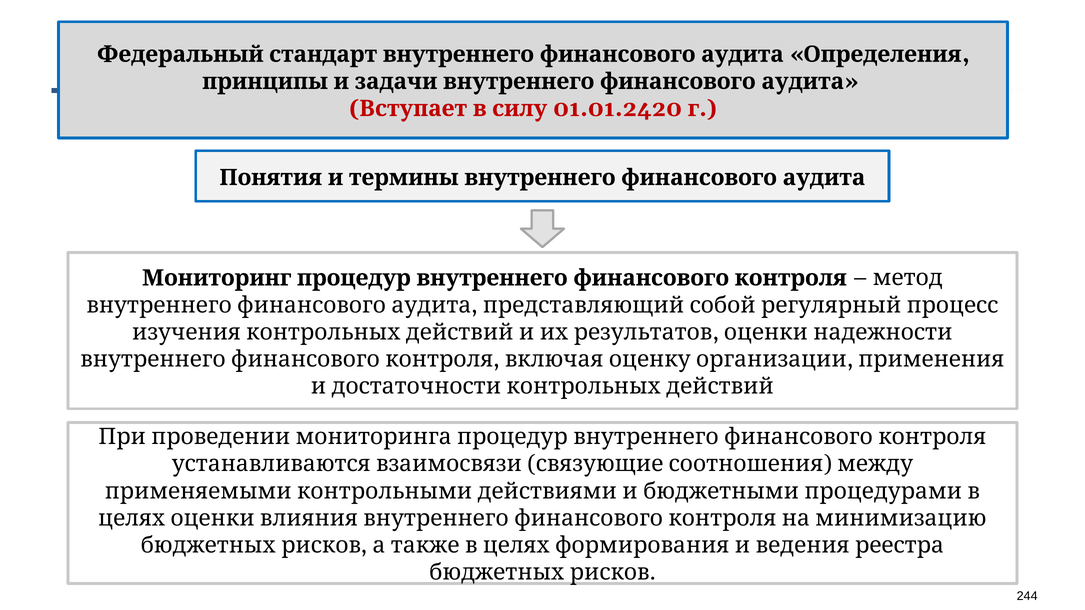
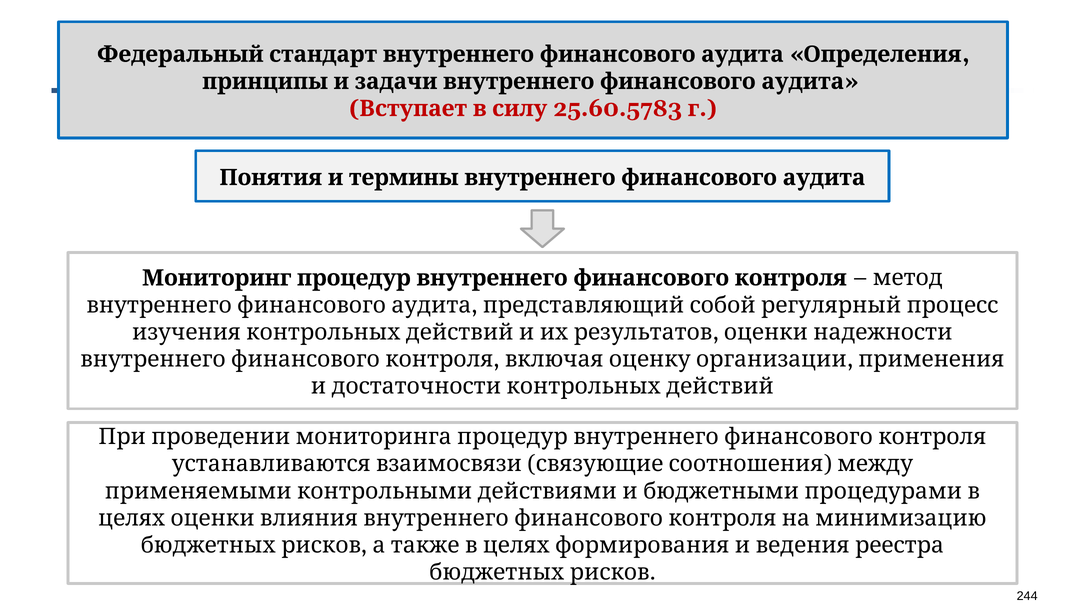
01.01.2420: 01.01.2420 -> 25.60.5783 (618, 109)
